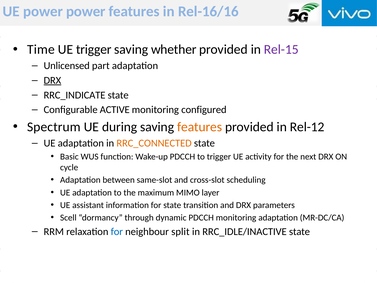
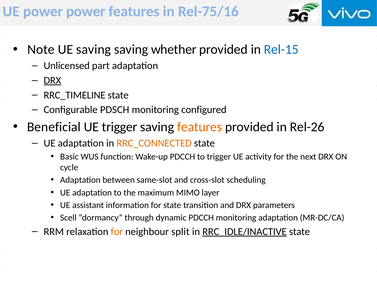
Rel-16/16: Rel-16/16 -> Rel-75/16 (208, 11)
Time: Time -> Note (41, 49)
UE trigger: trigger -> saving (94, 49)
Rel-15 colour: purple -> blue (281, 49)
RRC_INDICATE: RRC_INDICATE -> RRC_TIMELINE (75, 95)
ACTIVE: ACTIVE -> PDSCH (115, 110)
Spectrum: Spectrum -> Beneficial (54, 127)
UE during: during -> trigger (120, 127)
Rel-12: Rel-12 -> Rel-26 (307, 127)
for colour: blue -> orange (117, 231)
RRC_IDLE/INACTIVE underline: none -> present (245, 231)
